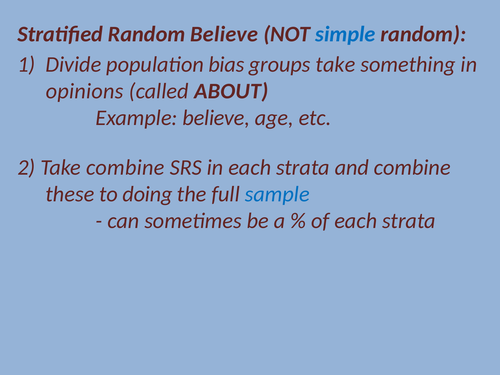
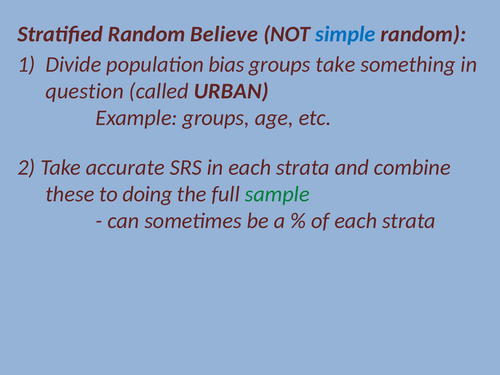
opinions: opinions -> question (85, 91)
ABOUT: ABOUT -> URBAN (231, 91)
Example believe: believe -> groups (216, 118)
Take combine: combine -> accurate (125, 167)
sample colour: blue -> green (277, 194)
